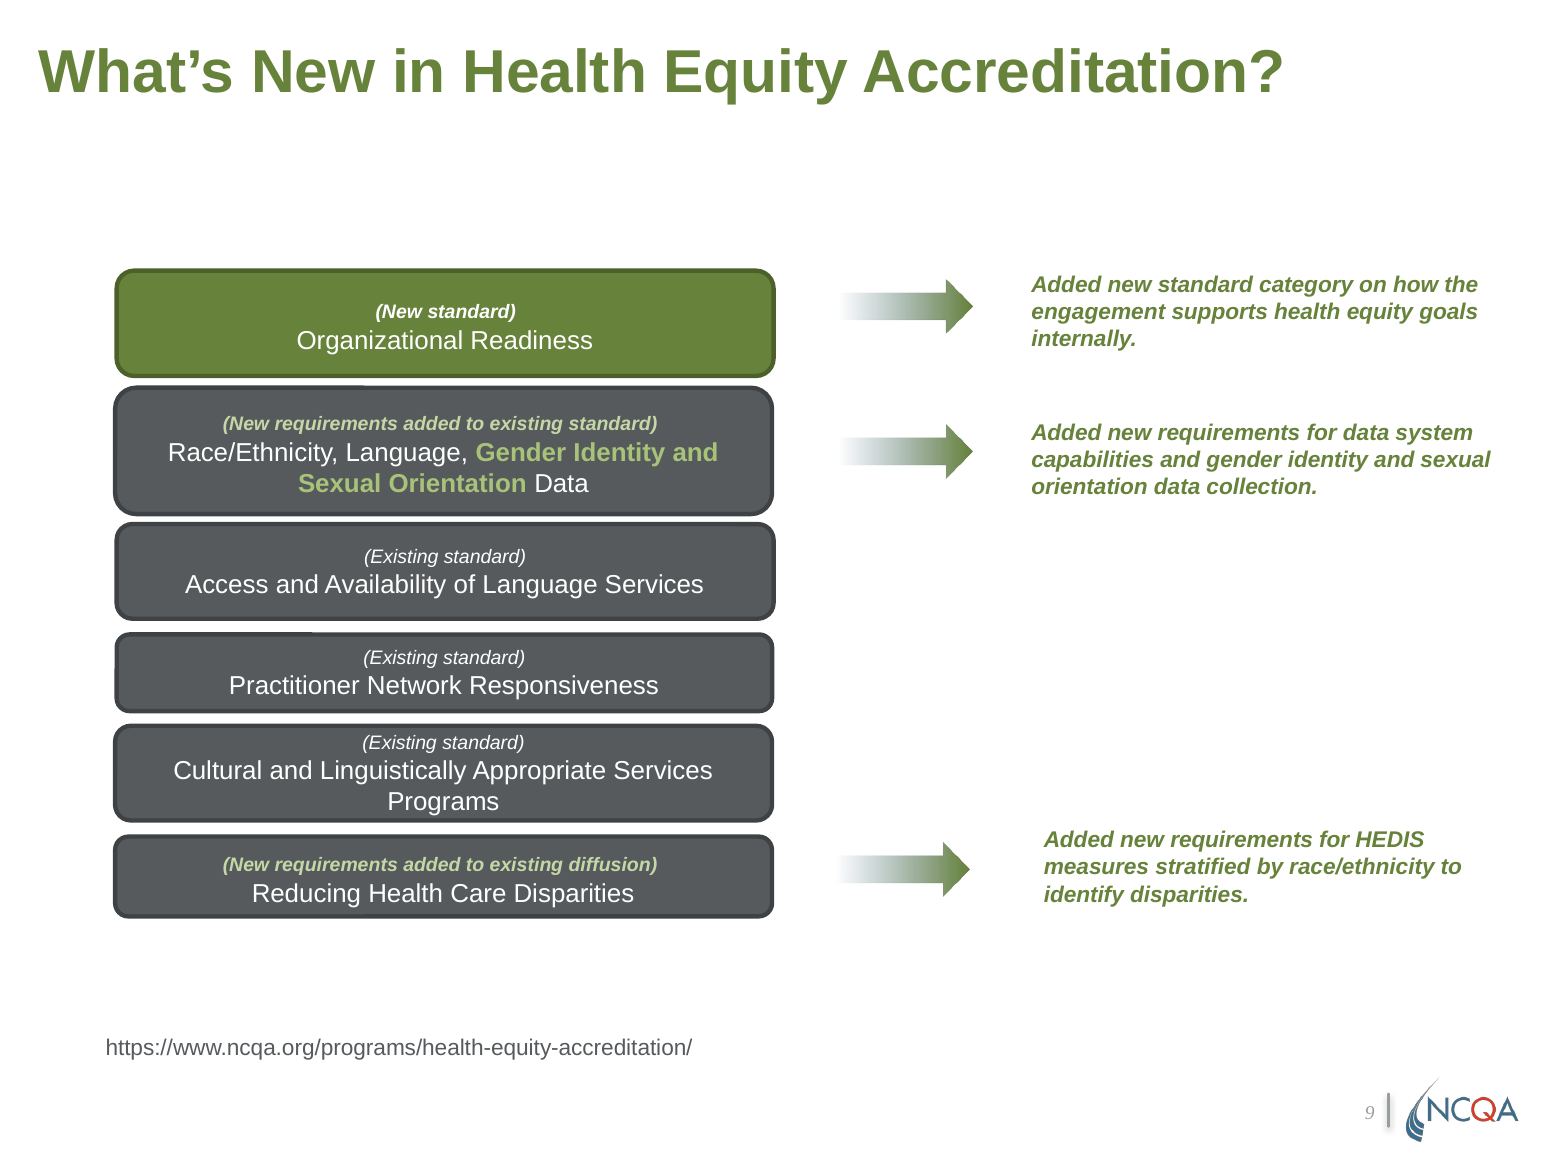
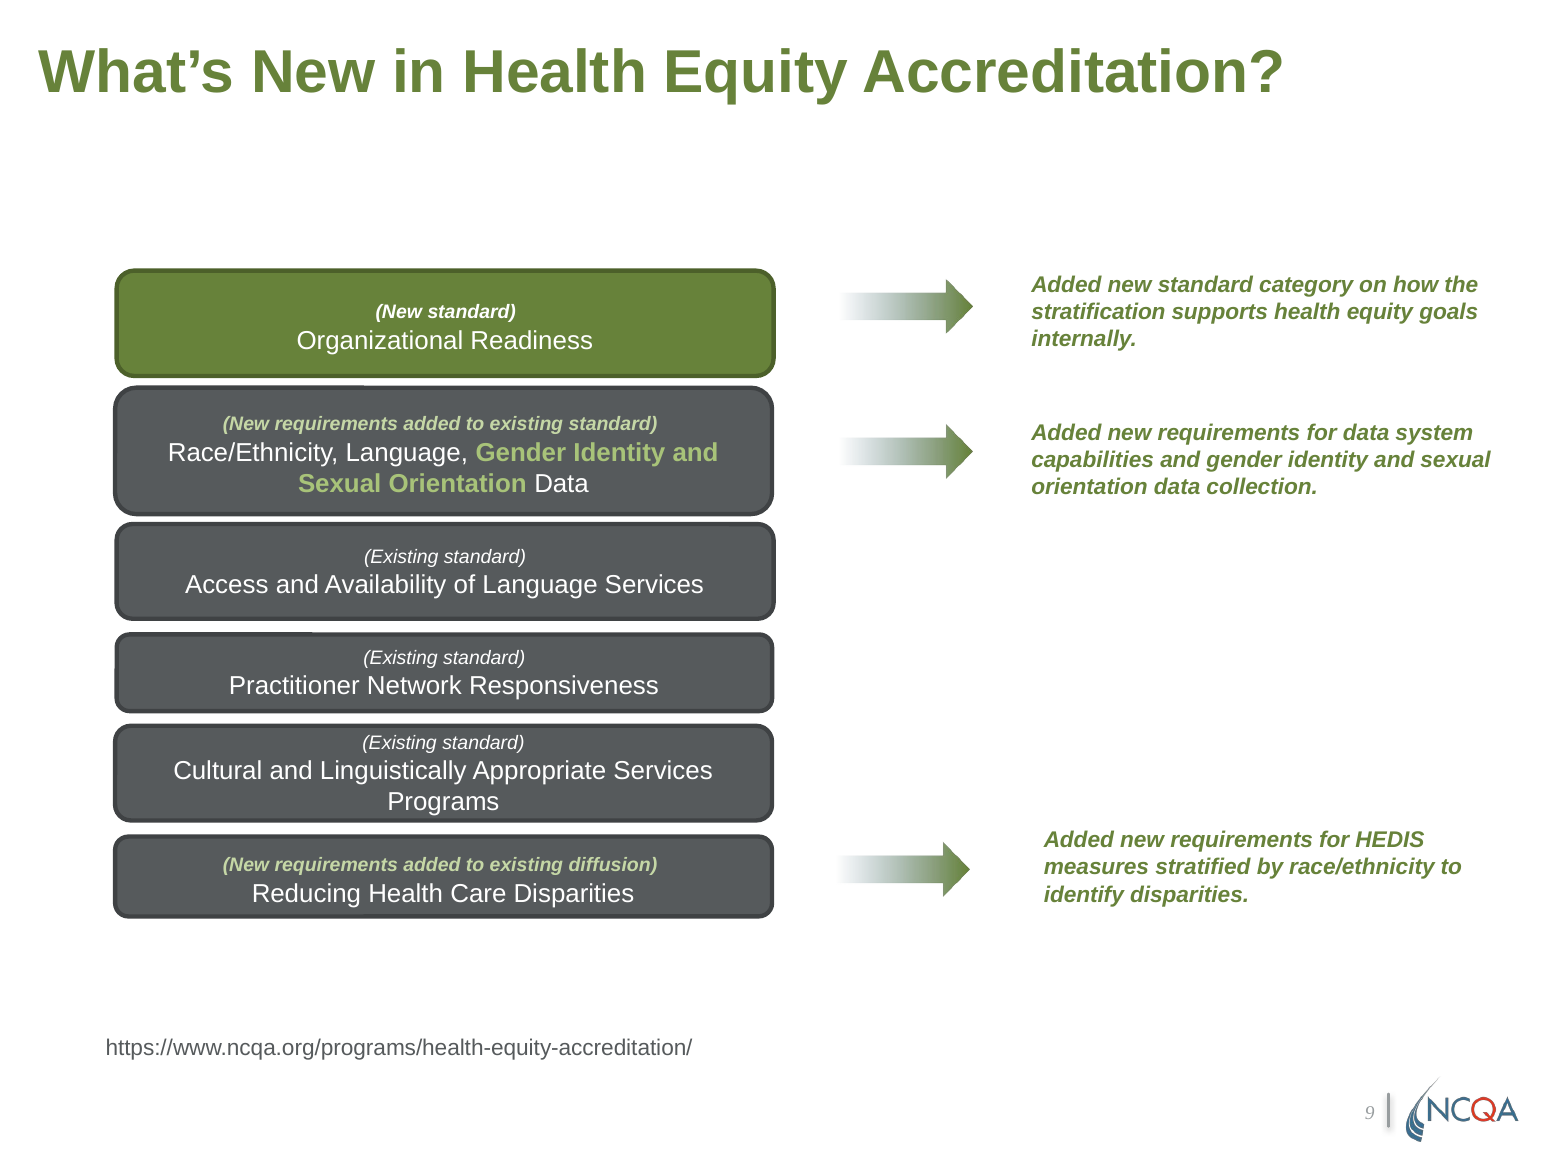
engagement: engagement -> stratification (1098, 312)
